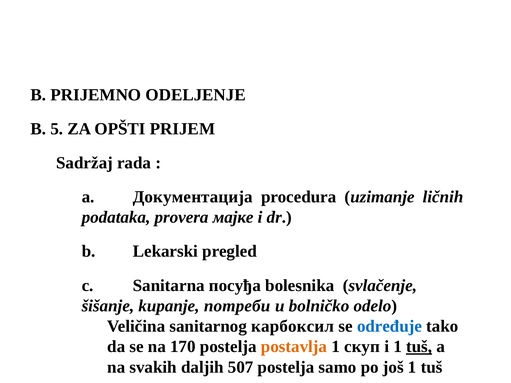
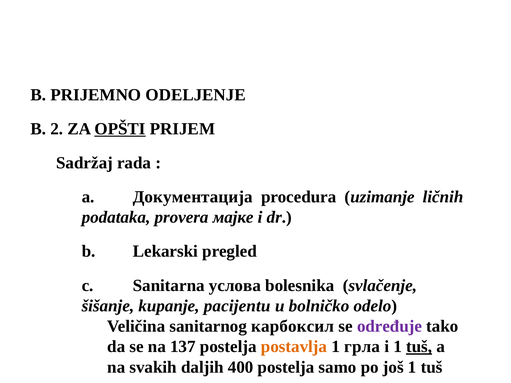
5: 5 -> 2 (57, 129)
OPŠTI underline: none -> present (120, 129)
посуђа: посуђа -> услова (235, 286)
потреби: потреби -> pacijentu (237, 306)
određuje colour: blue -> purple (389, 326)
170: 170 -> 137 (183, 347)
скуп: скуп -> грла (362, 347)
507: 507 -> 400 (241, 367)
